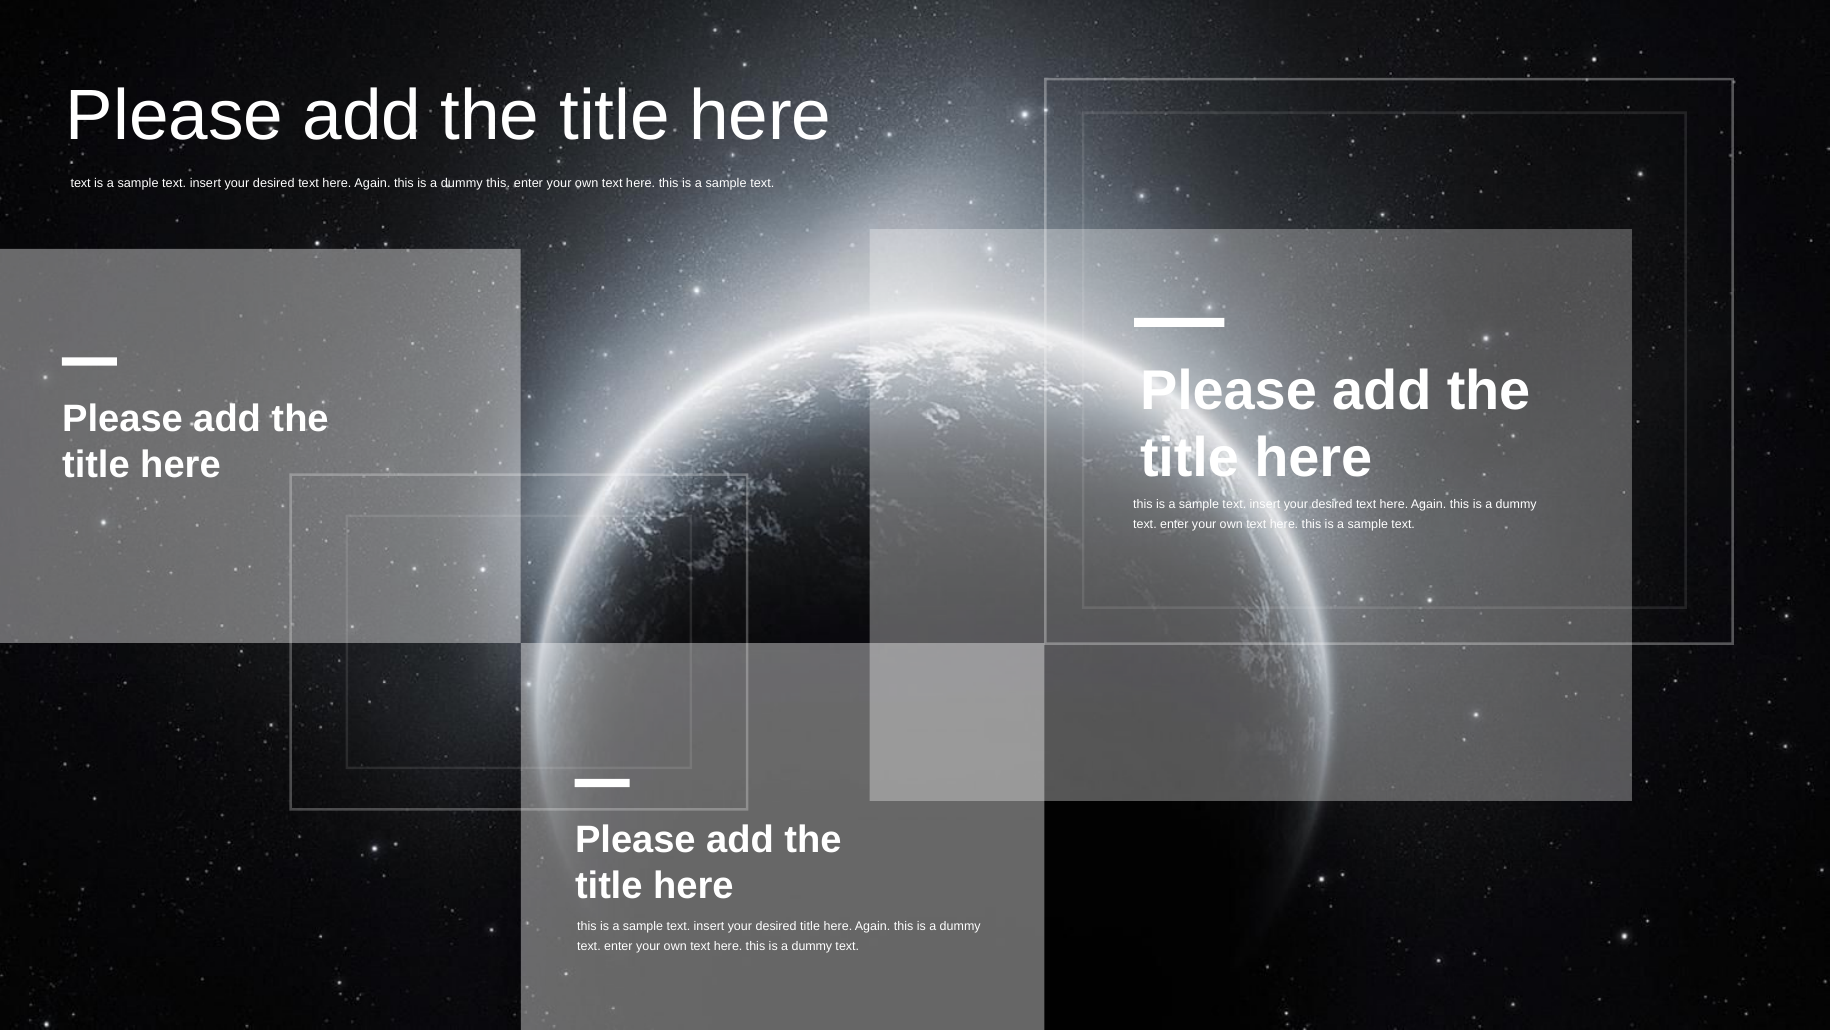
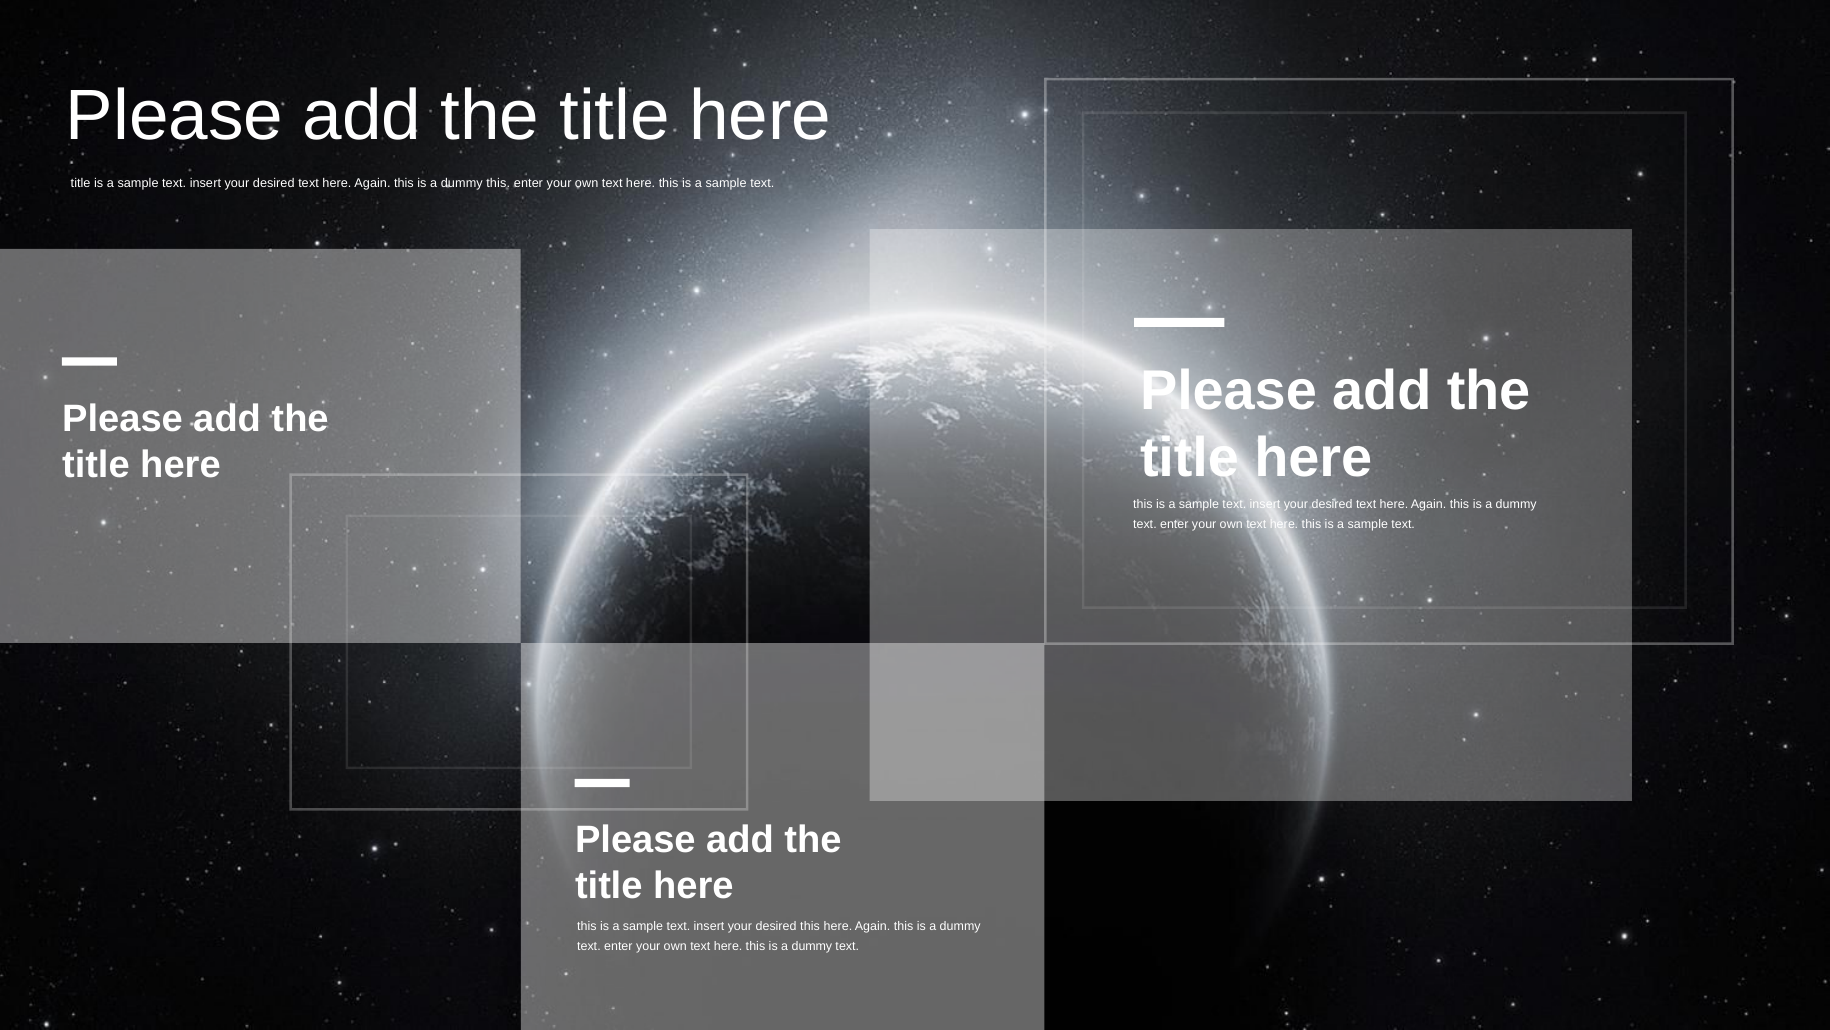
text: text -> title (81, 183)
desired title: title -> this (810, 926)
